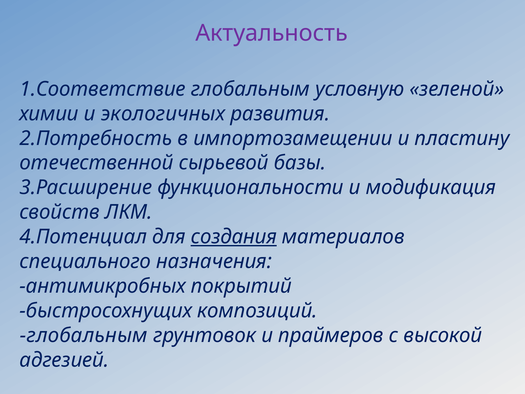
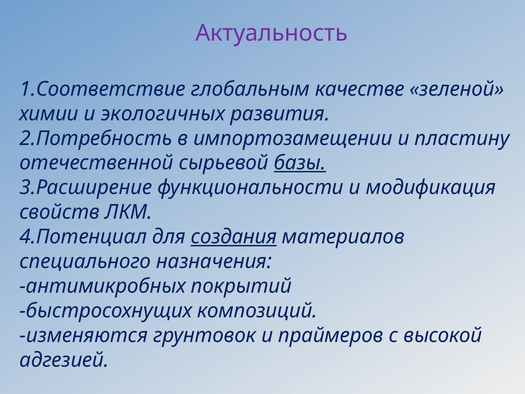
условную: условную -> качестве (360, 89)
базы underline: none -> present (300, 163)
глобальным: глобальным -> изменяются (84, 335)
